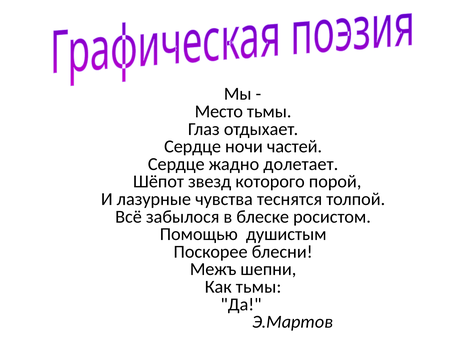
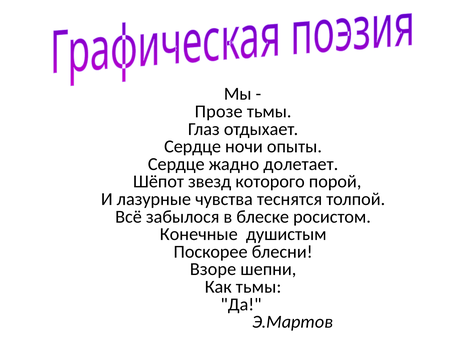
Место: Место -> Прозе (219, 111)
частей: частей -> опыты (294, 146)
Помощью: Помощью -> Конечные (199, 234)
Межъ: Межъ -> Взоре (213, 269)
